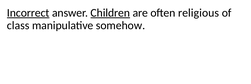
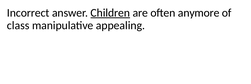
Incorrect underline: present -> none (28, 13)
religious: religious -> anymore (199, 13)
somehow: somehow -> appealing (121, 25)
